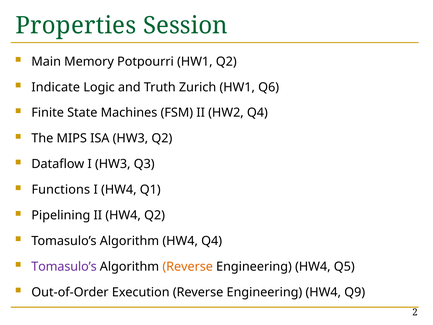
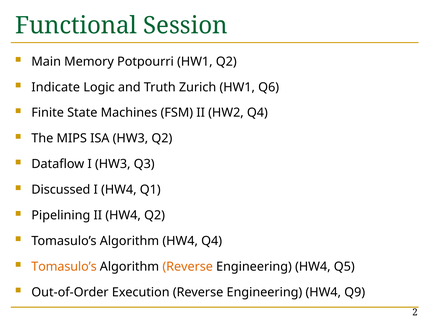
Properties: Properties -> Functional (76, 25)
Functions: Functions -> Discussed (61, 190)
Tomasulo’s colour: purple -> orange (64, 266)
